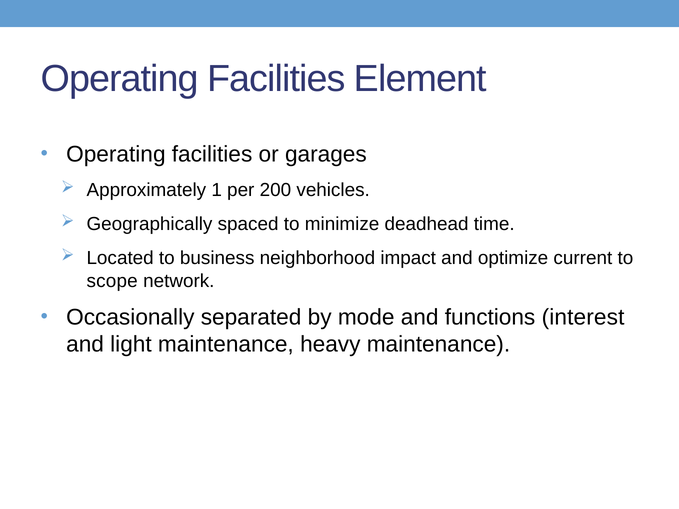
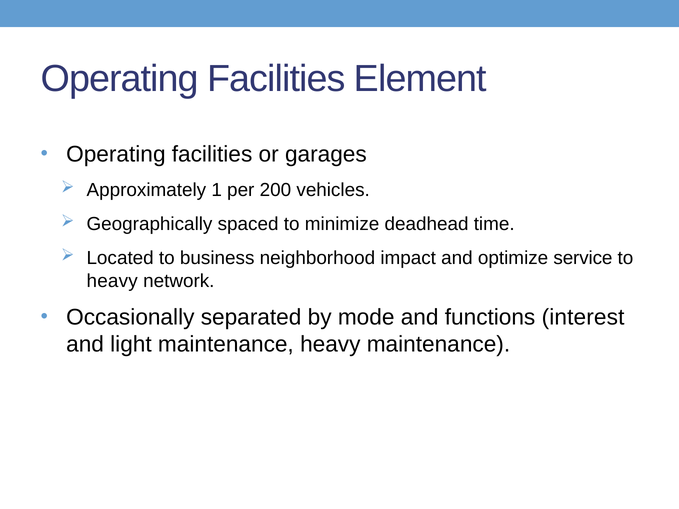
current: current -> service (583, 258)
scope: scope -> heavy (112, 281)
